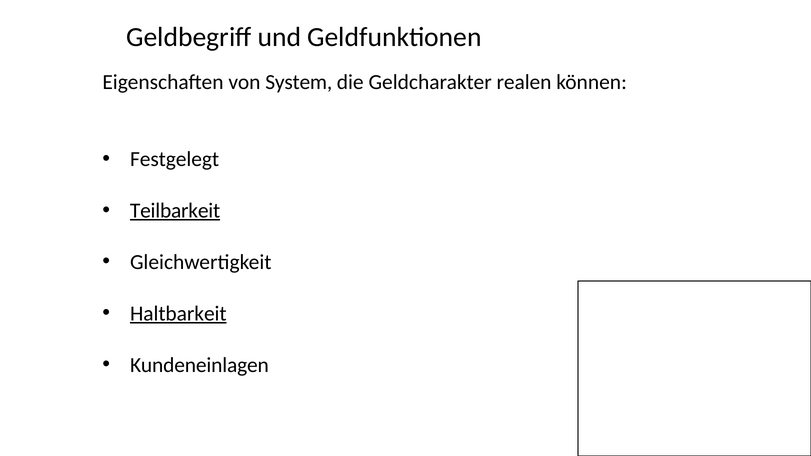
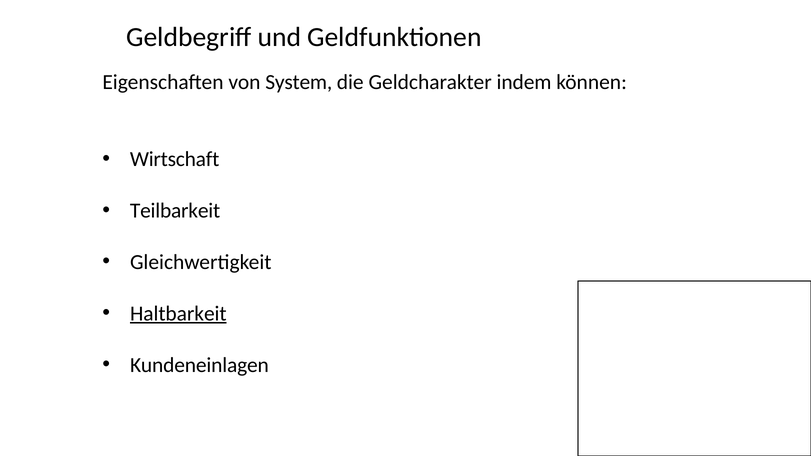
realen: realen -> indem (524, 82)
Festgelegt: Festgelegt -> Wirtschaft (175, 159)
Teilbarkeit underline: present -> none (175, 211)
